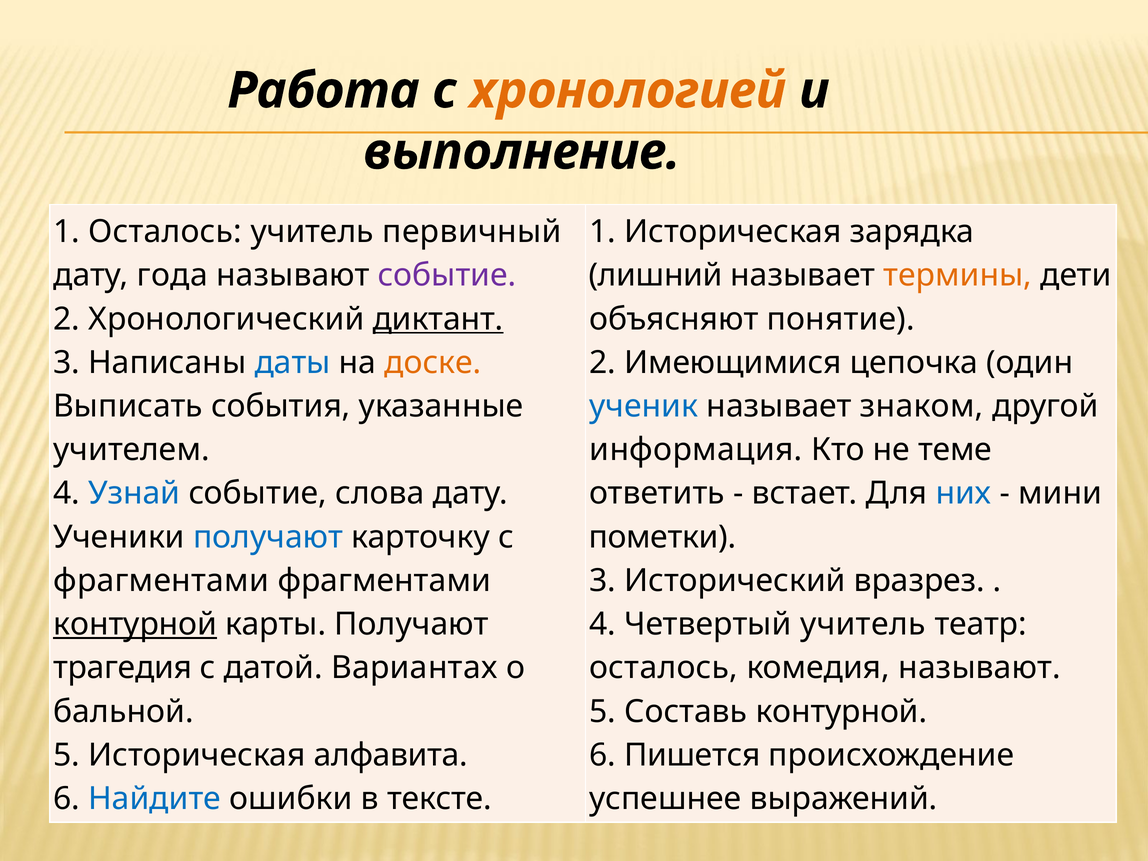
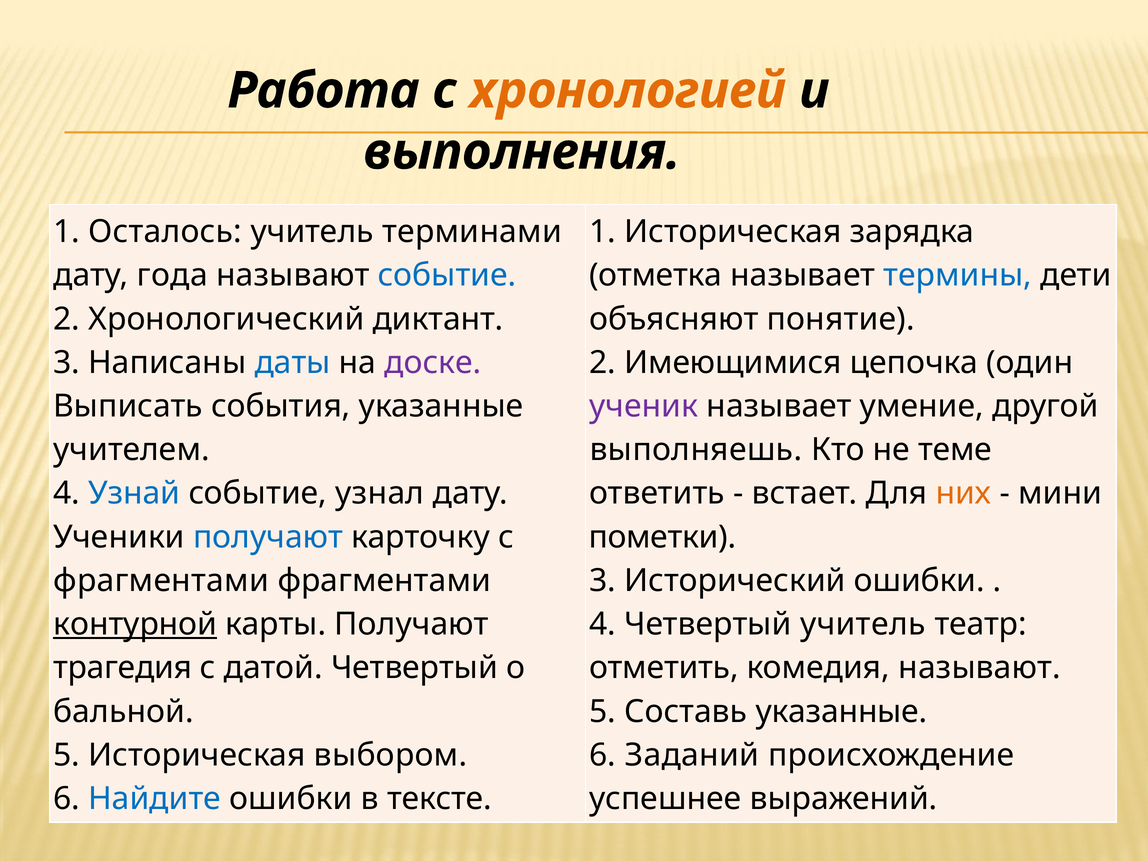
выполнение: выполнение -> выполнения (522, 152)
первичный: первичный -> терминами (472, 232)
событие colour: purple -> blue (447, 275)
лишний: лишний -> отметка (656, 275)
термины colour: orange -> blue (958, 275)
диктант underline: present -> none (438, 319)
доске colour: orange -> purple (433, 363)
ученик colour: blue -> purple (644, 406)
знаком: знаком -> умение (922, 406)
информация: информация -> выполняешь (696, 450)
слова: слова -> узнал (380, 493)
них colour: blue -> orange (963, 493)
Исторический вразрез: вразрез -> ошибки (919, 581)
датой Вариантах: Вариантах -> Четвертый (414, 668)
осталось: осталось -> отметить (664, 668)
Составь контурной: контурной -> указанные (841, 712)
алфавита: алфавита -> выбором (391, 755)
Пишется: Пишется -> Заданий (692, 755)
